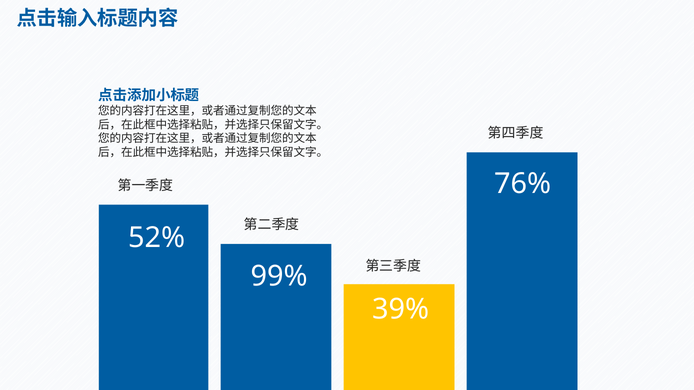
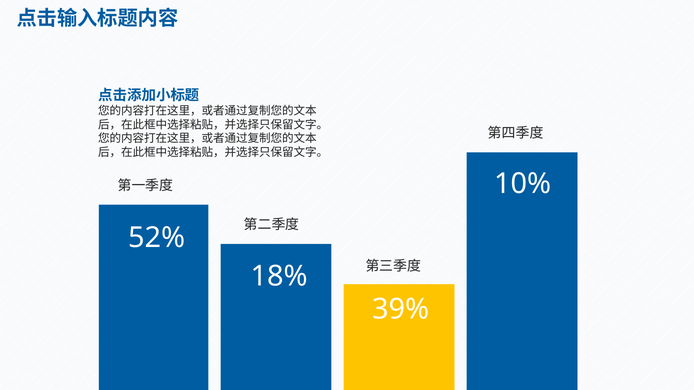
76%: 76% -> 10% (523, 184)
99%: 99% -> 18% (279, 276)
